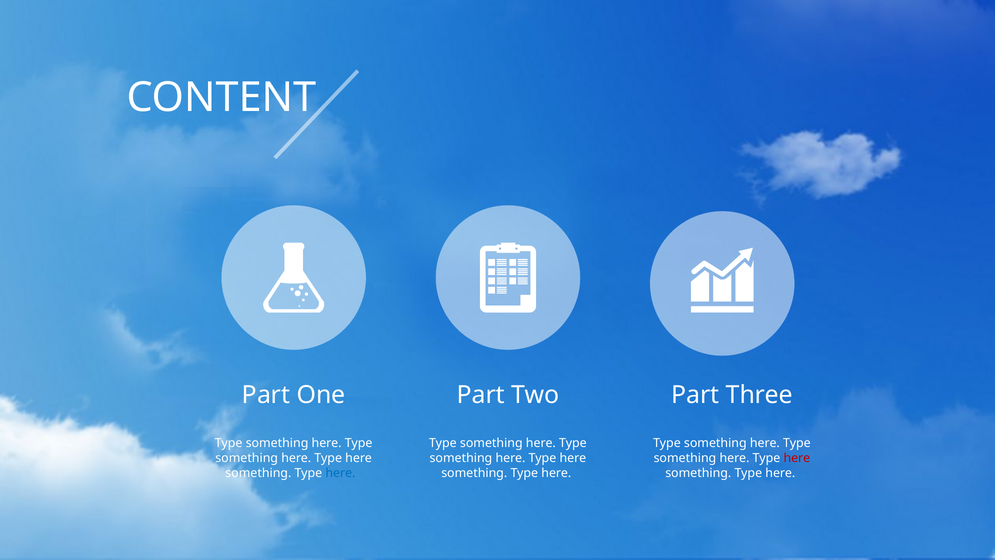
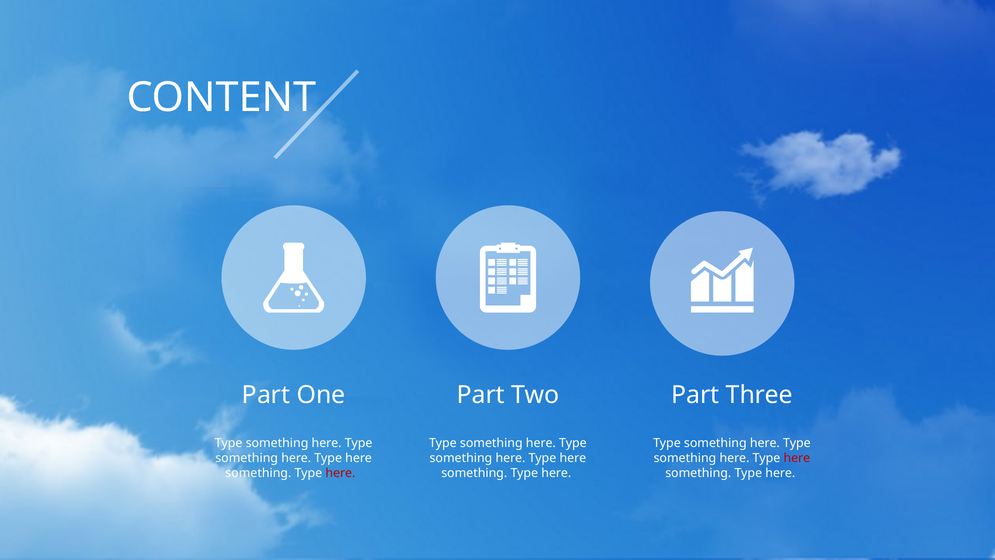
here colour: blue -> red (340, 473)
